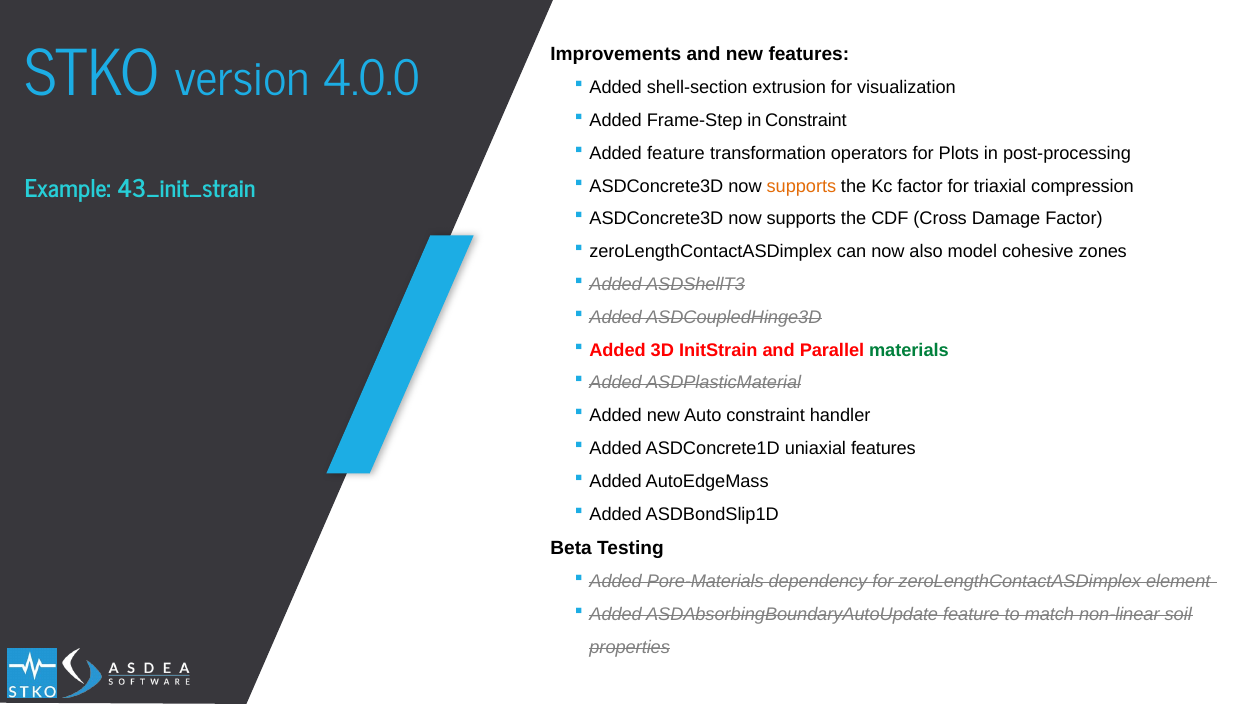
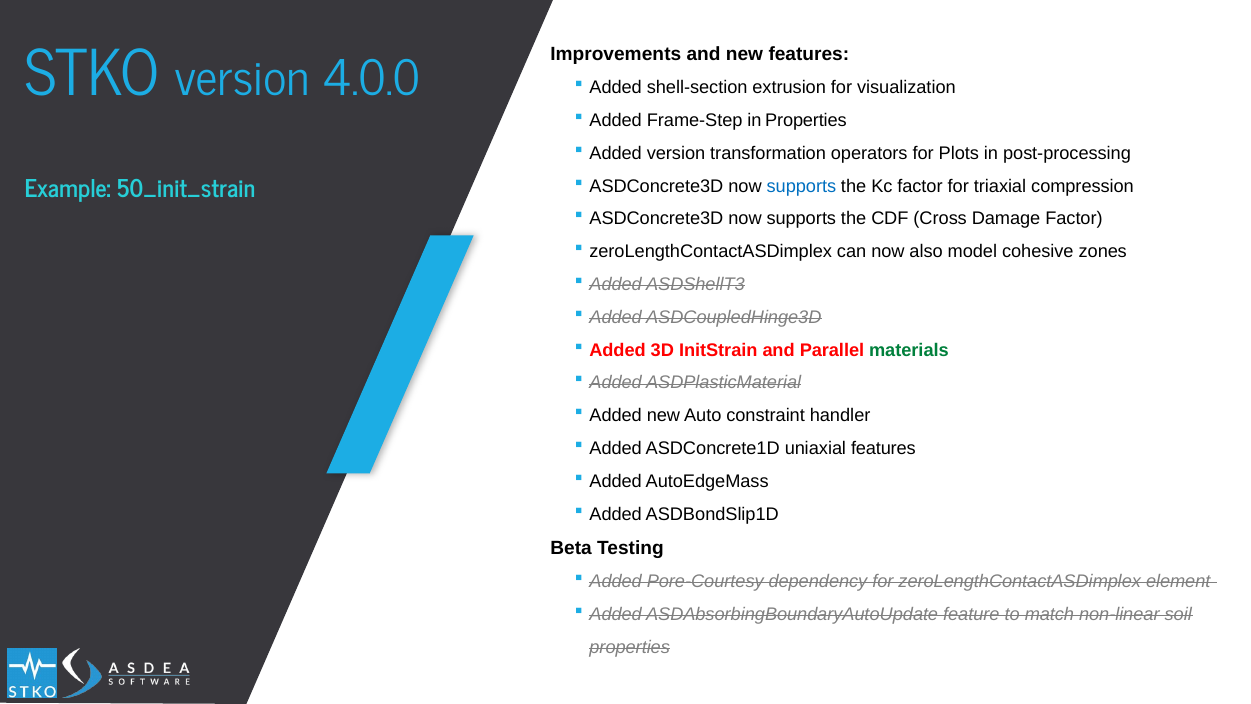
in Constraint: Constraint -> Properties (806, 120)
Added feature: feature -> version (676, 153)
supports colour: orange -> blue (801, 186)
43_init_strain: 43_init_strain -> 50_init_strain (186, 189)
Pore-Materials: Pore-Materials -> Pore-Courtesy (705, 581)
